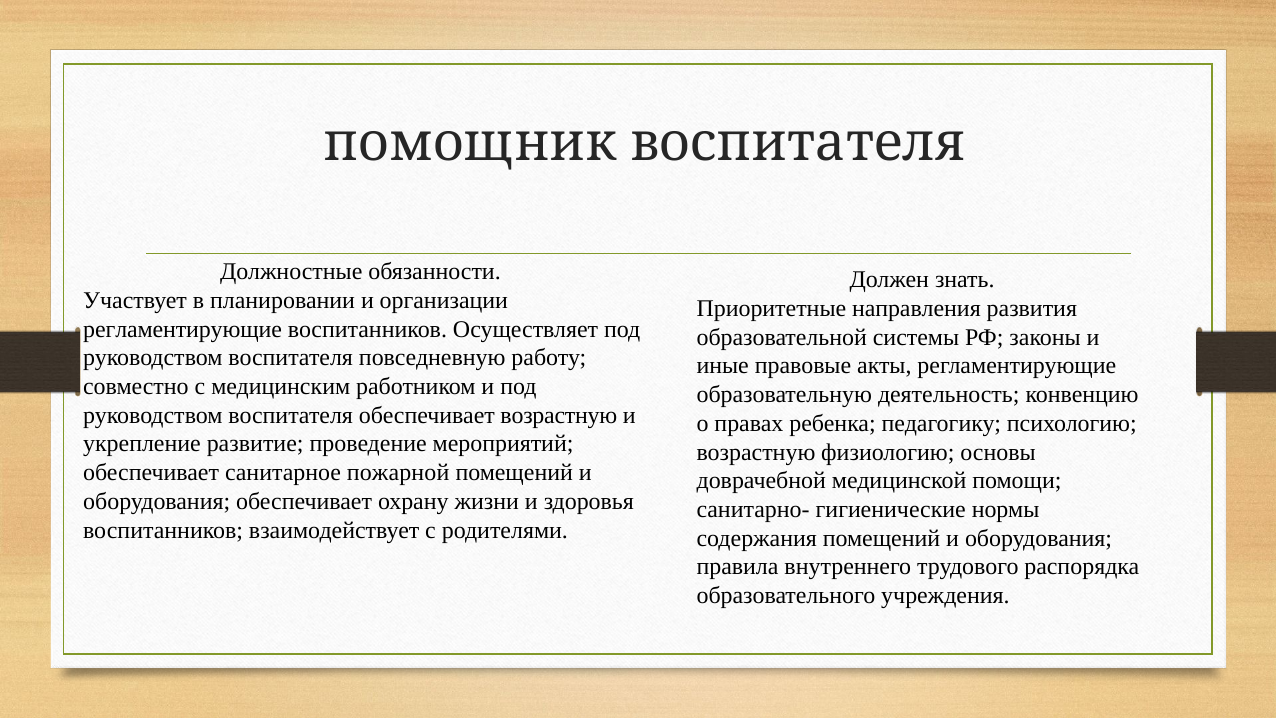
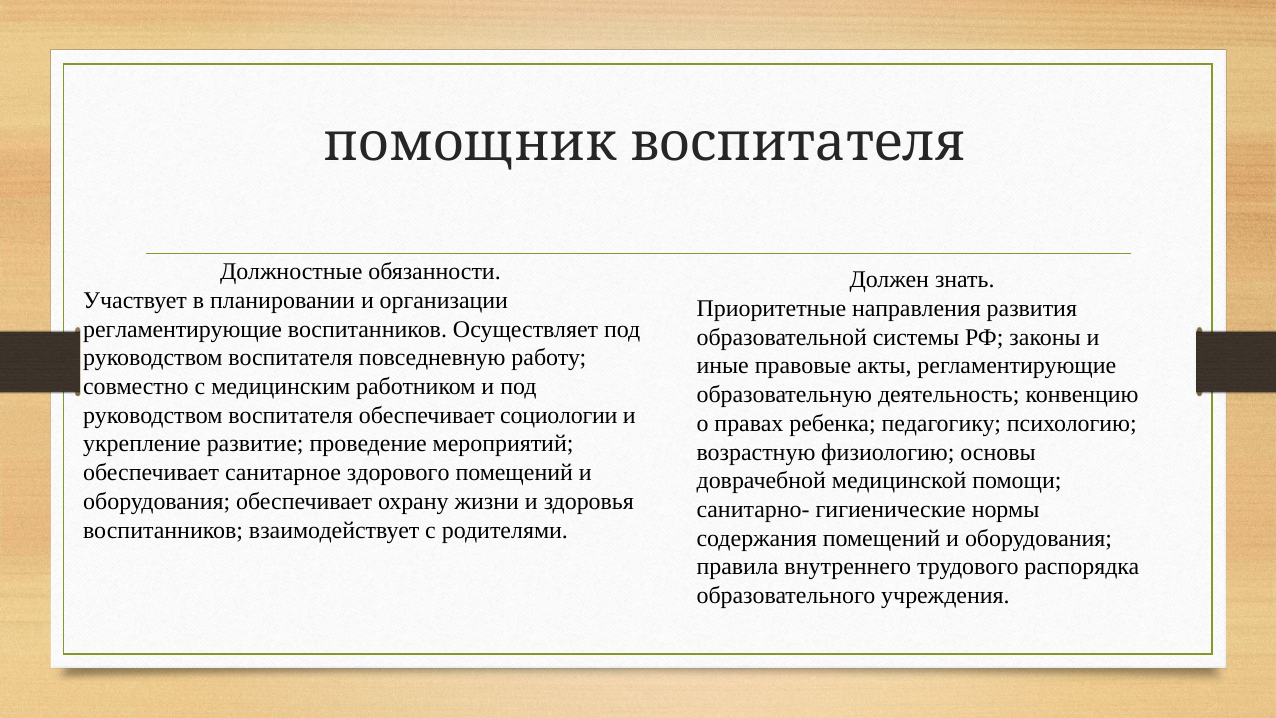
обеспечивает возрастную: возрастную -> социологии (559, 415)
пожарной: пожарной -> здорового (398, 473)
